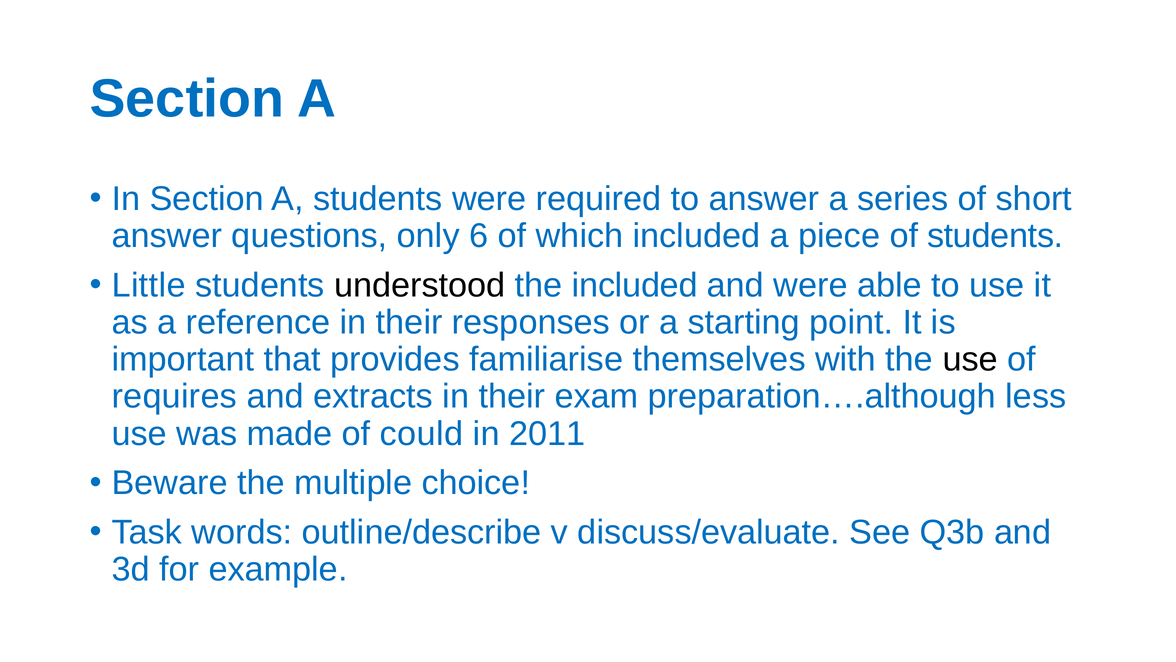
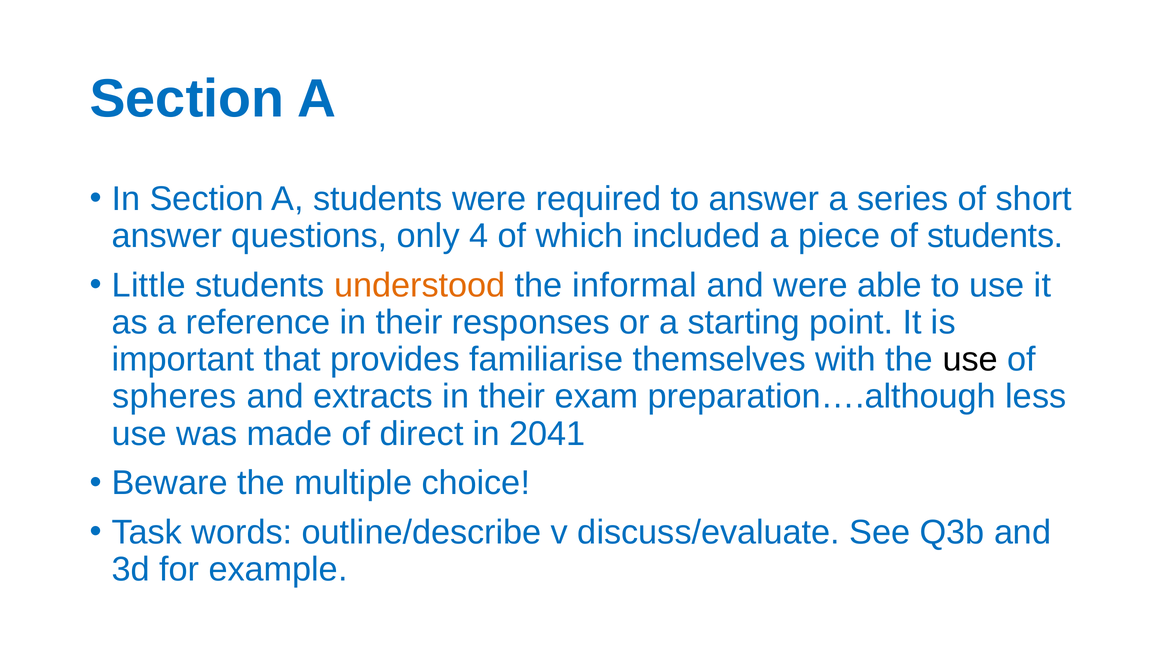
6: 6 -> 4 (479, 236)
understood colour: black -> orange (420, 285)
the included: included -> informal (634, 285)
requires: requires -> spheres (174, 396)
could: could -> direct (422, 433)
2011: 2011 -> 2041 (547, 433)
